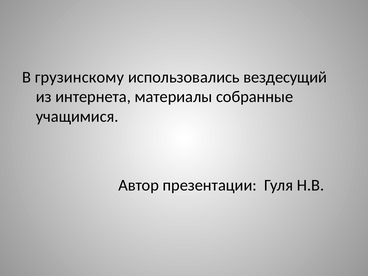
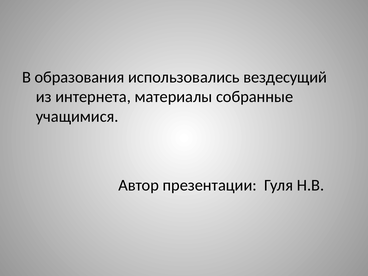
грузинскому: грузинскому -> образования (80, 77)
